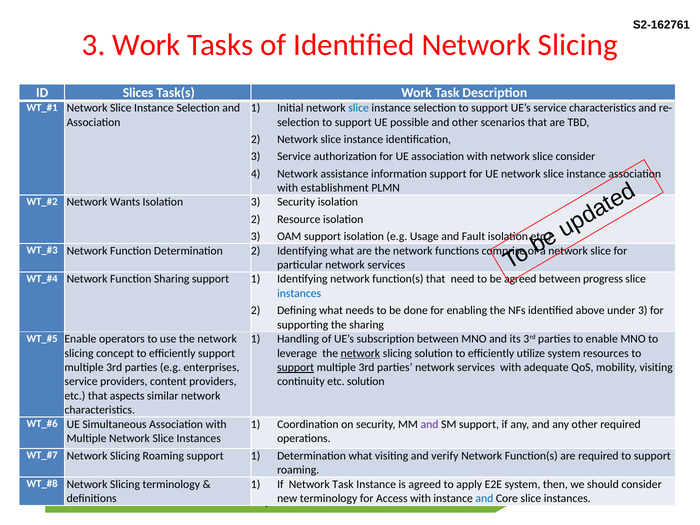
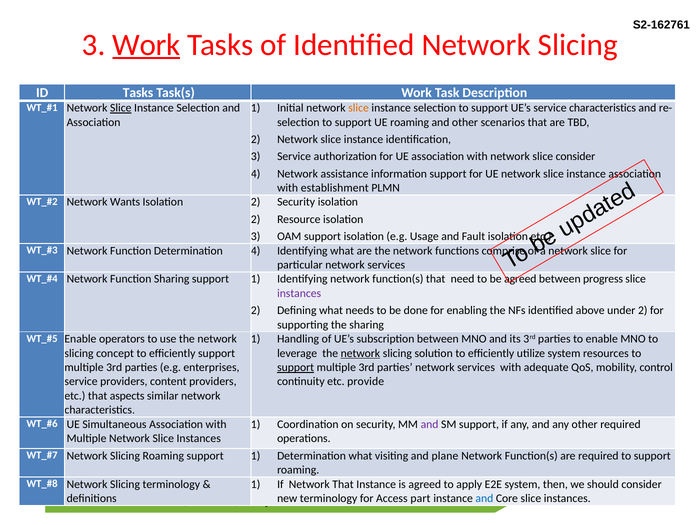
Work underline: none -> present (147, 45)
ID Slices: Slices -> Tasks (138, 93)
Slice underline: none -> present (121, 108)
slice colour: blue -> orange (359, 108)
UE possible: possible -> roaming (410, 122)
3: 3 -> 2 (256, 202)
Determination 2: 2 -> 4 (256, 251)
instances colour: blue -> purple (299, 293)
under 3: 3 -> 2 (643, 310)
mobility visiting: visiting -> control (656, 367)
etc solution: solution -> provide (366, 382)
verify: verify -> plane (445, 456)
Network Task: Task -> That (343, 484)
Access with: with -> part (420, 499)
